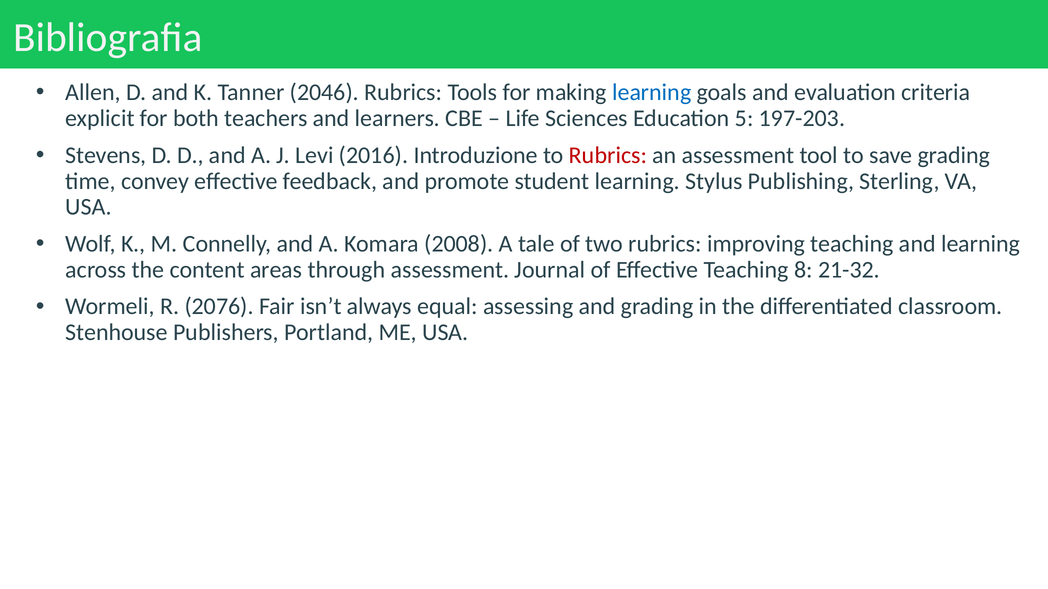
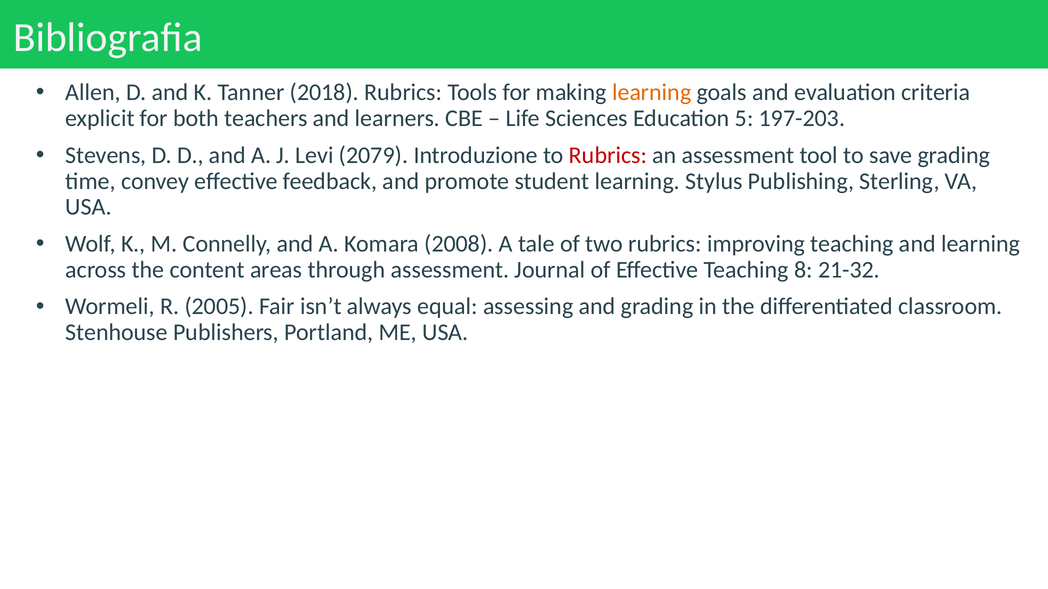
2046: 2046 -> 2018 (324, 93)
learning colour: blue -> orange (652, 93)
2016: 2016 -> 2079 (374, 155)
2076: 2076 -> 2005 (219, 307)
